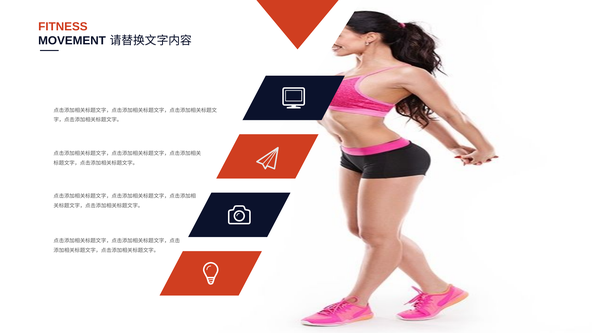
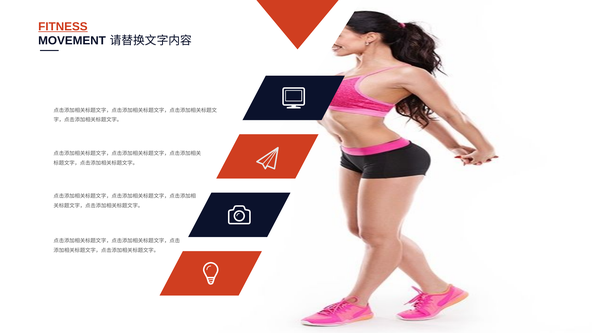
FITNESS underline: none -> present (63, 27)
